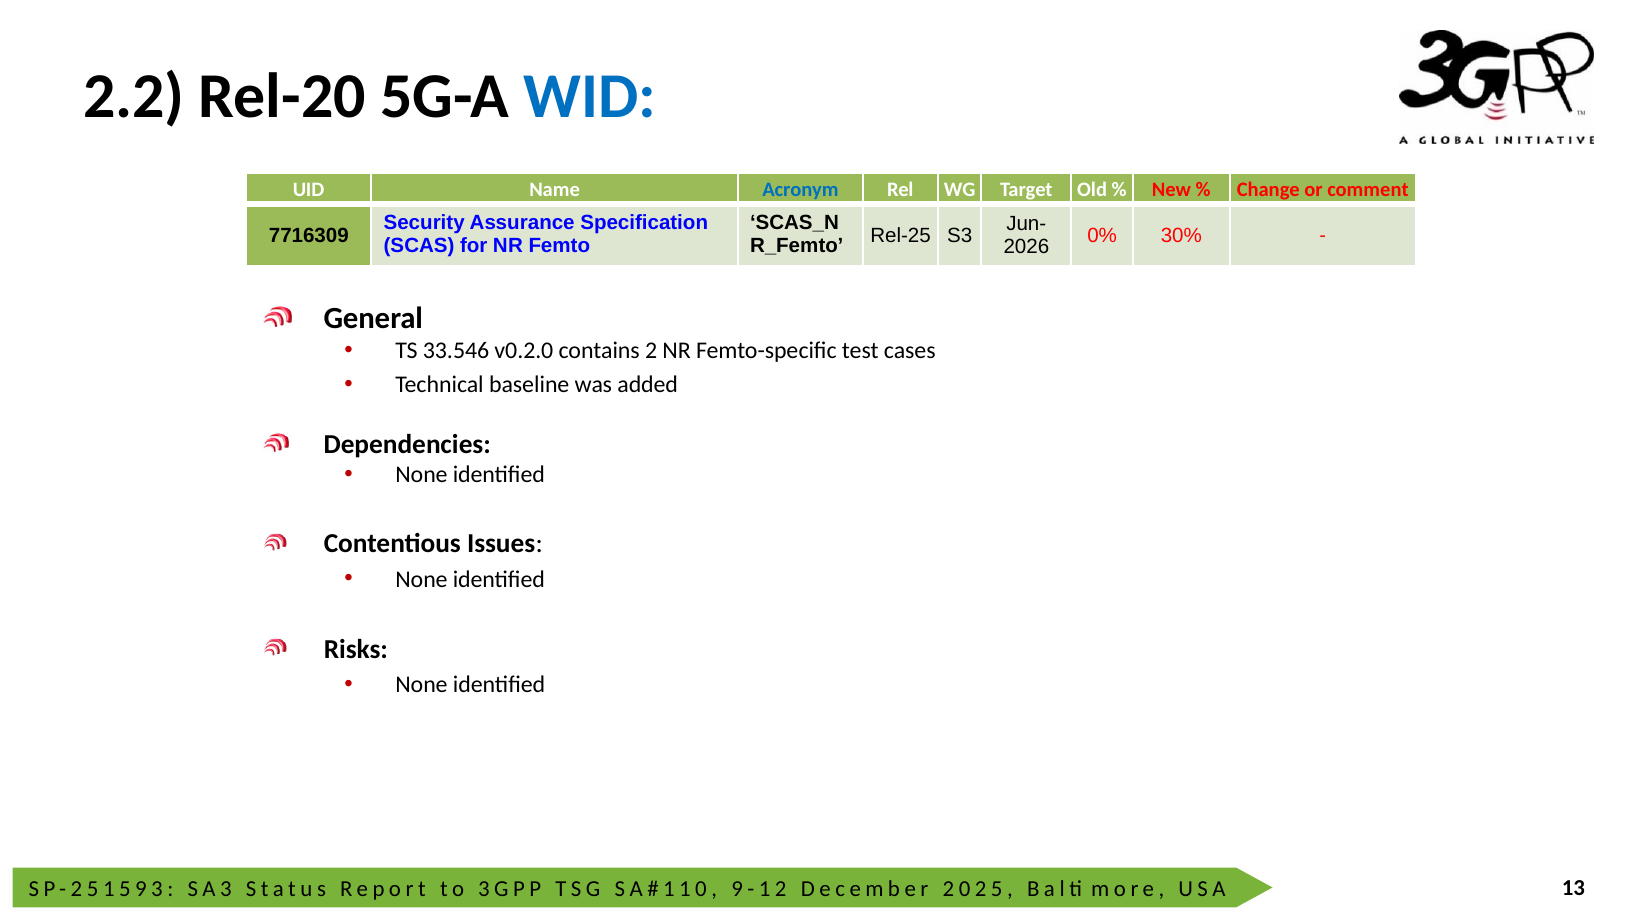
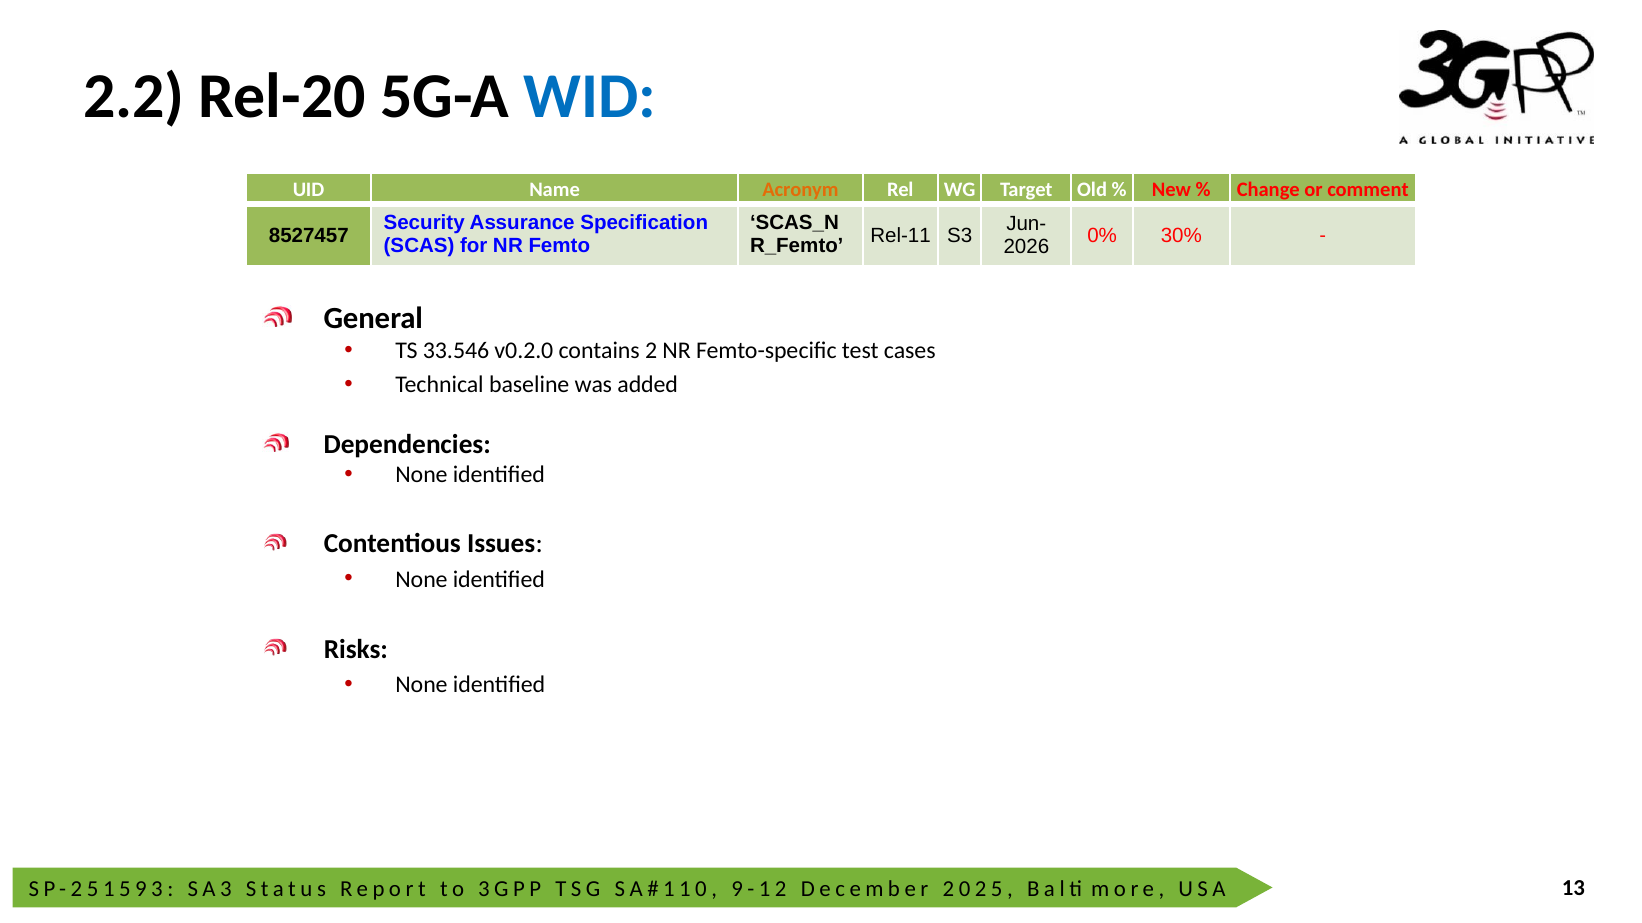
Acronym colour: blue -> orange (800, 190)
7716309: 7716309 -> 8527457 (309, 236)
Rel-25: Rel-25 -> Rel-11 (900, 236)
